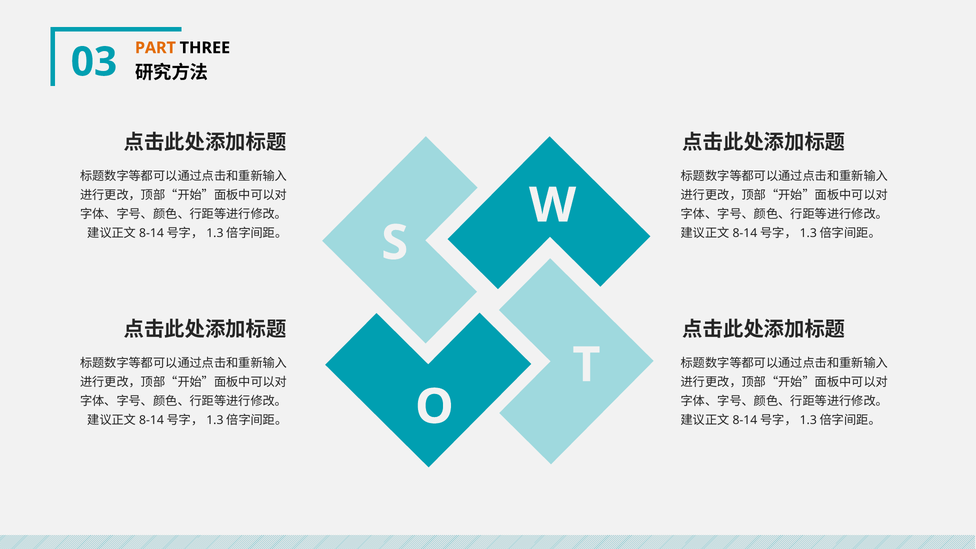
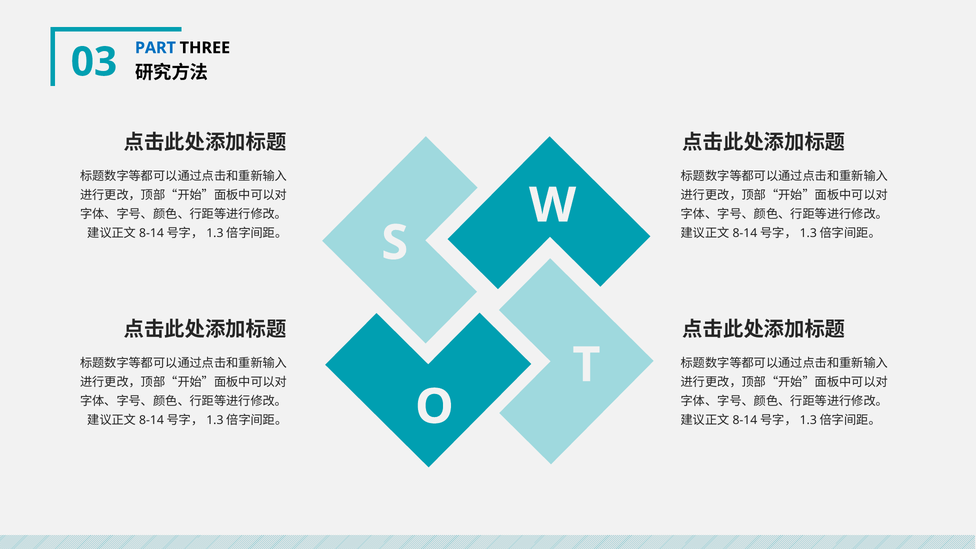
PART colour: orange -> blue (155, 48)
